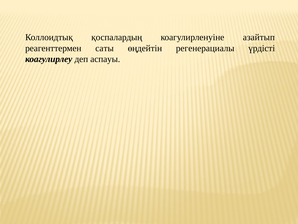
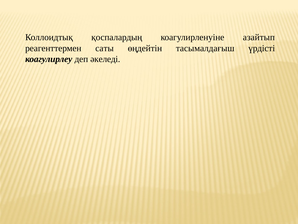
регенерациалы: регенерациалы -> тасымалдағыш (205, 48)
аспауы: аспауы -> әкеледі (105, 59)
